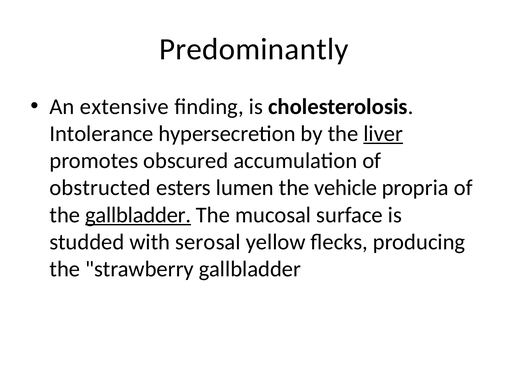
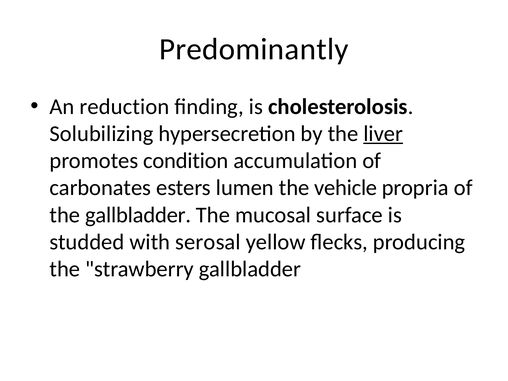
extensive: extensive -> reduction (124, 107)
Intolerance: Intolerance -> Solubilizing (101, 134)
obscured: obscured -> condition (186, 161)
obstructed: obstructed -> carbonates (100, 188)
gallbladder underline: present -> none (138, 215)
